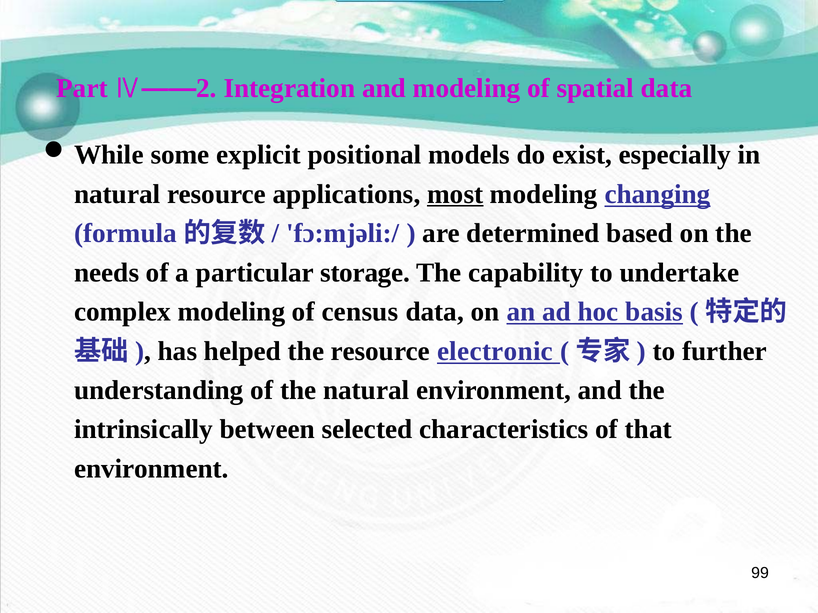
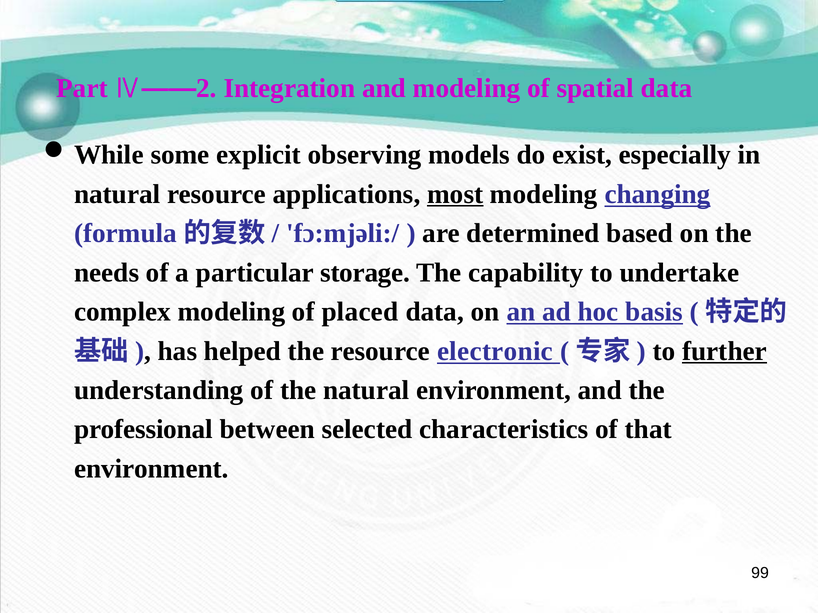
positional: positional -> observing (365, 155)
census: census -> placed (360, 312)
further underline: none -> present (725, 351)
intrinsically: intrinsically -> professional (144, 430)
